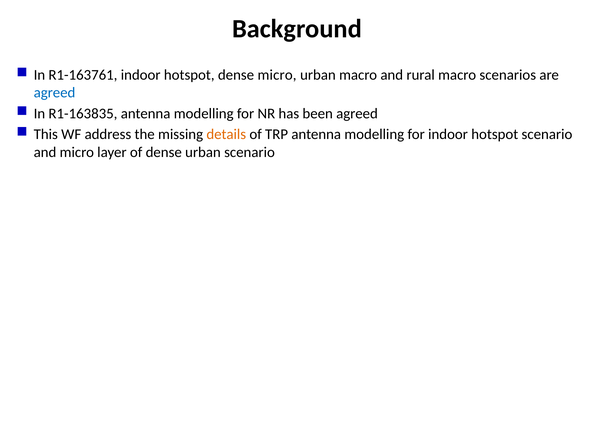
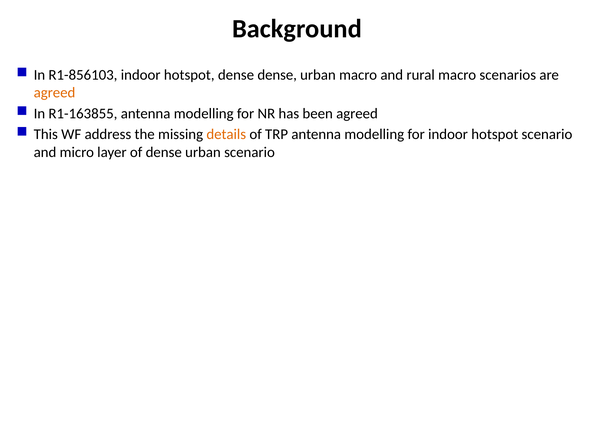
R1-163761: R1-163761 -> R1-856103 (83, 75)
dense micro: micro -> dense (277, 75)
agreed colour: blue -> orange (54, 93)
R1-163835: R1-163835 -> R1-163855 (83, 113)
